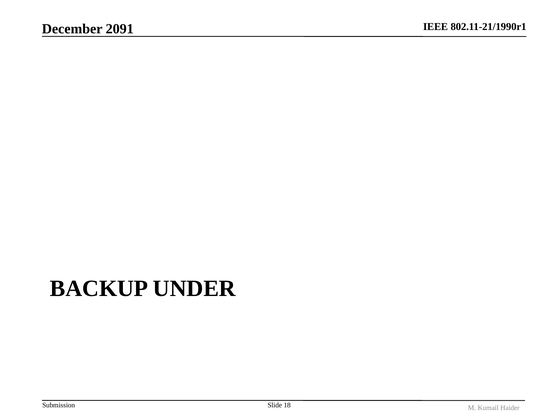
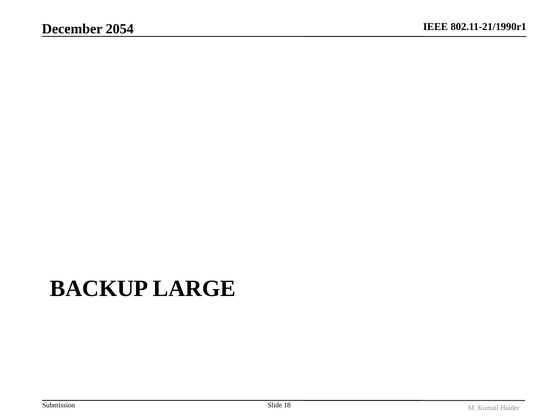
2091: 2091 -> 2054 (120, 29)
UNDER: UNDER -> LARGE (194, 288)
